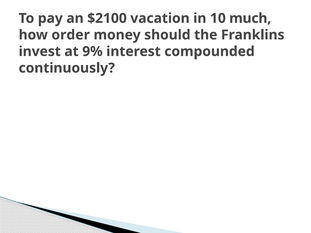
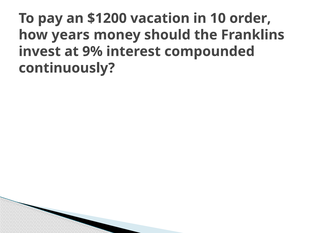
$2100: $2100 -> $1200 (107, 18)
much: much -> order (250, 18)
order: order -> years (71, 35)
